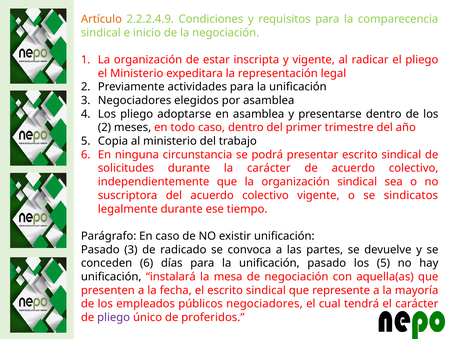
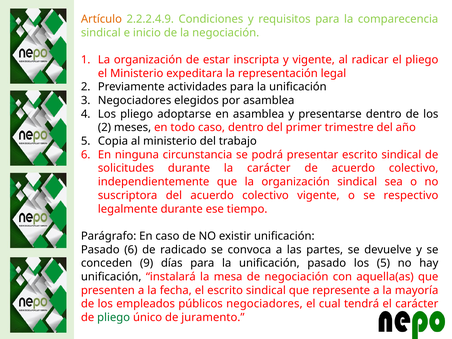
sindicatos: sindicatos -> respectivo (411, 195)
Pasado 3: 3 -> 6 (131, 250)
conceden 6: 6 -> 9 (147, 263)
pliego colour: purple -> green (114, 317)
proferidos: proferidos -> juramento (213, 317)
